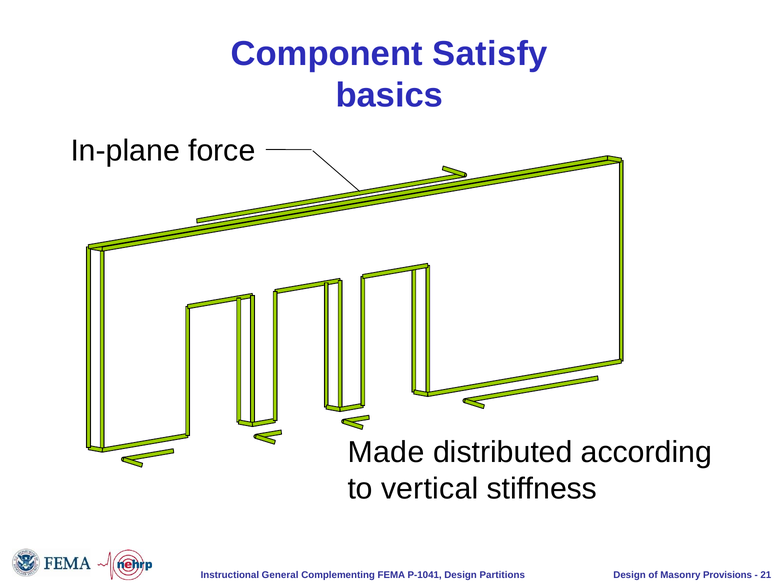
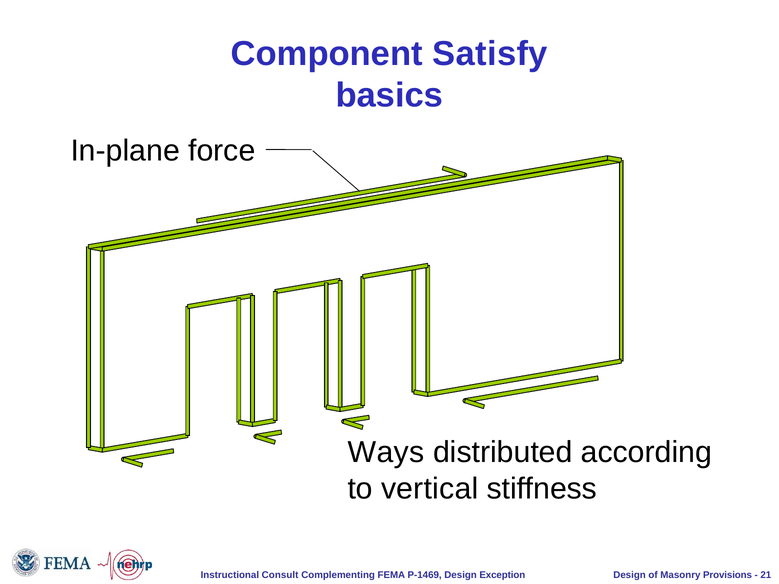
Made: Made -> Ways (386, 453)
General: General -> Consult (280, 575)
P-1041: P-1041 -> P-1469 (425, 575)
Partitions: Partitions -> Exception (502, 575)
